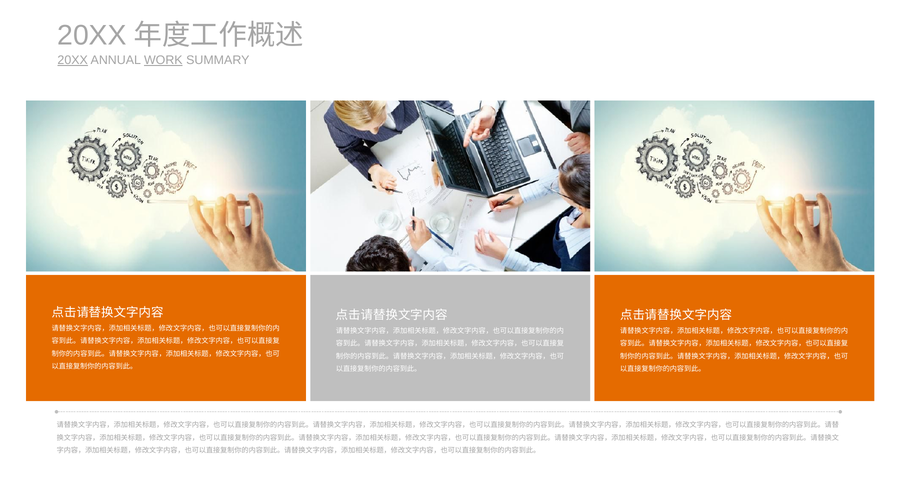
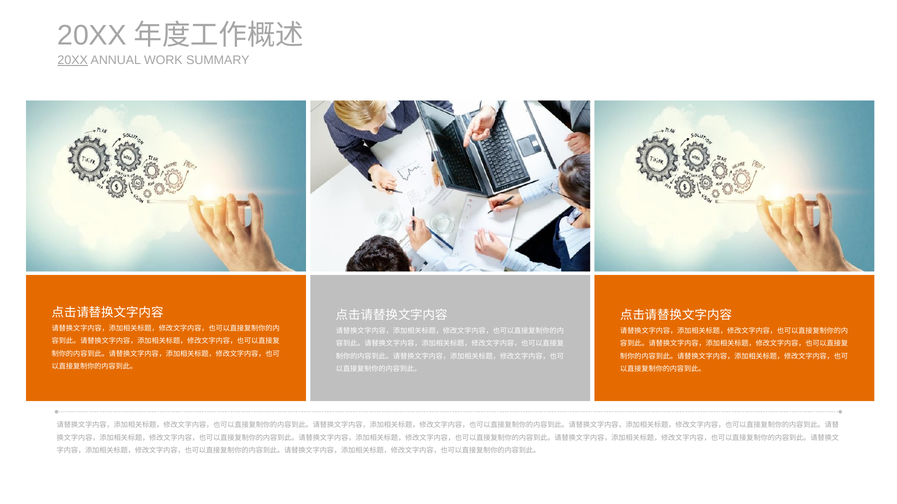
WORK underline: present -> none (163, 60)
